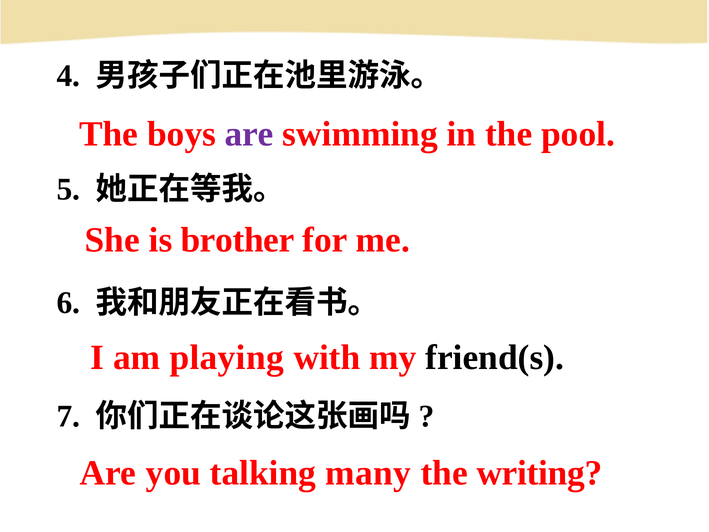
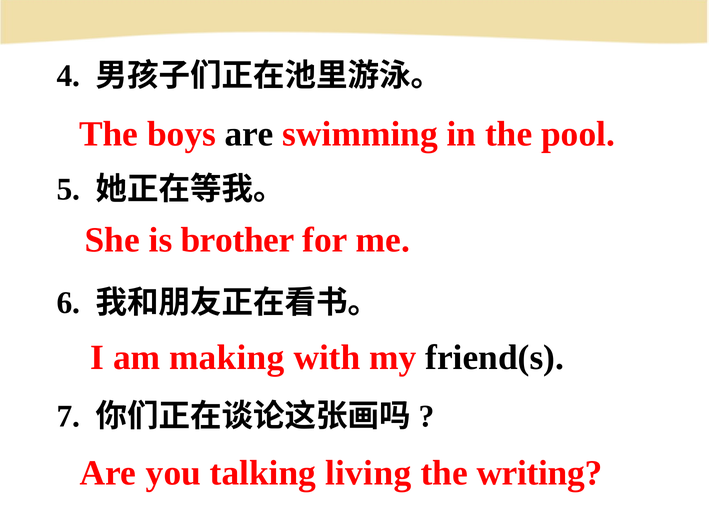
are colour: purple -> black (249, 134)
playing: playing -> making (227, 357)
many: many -> living (368, 473)
